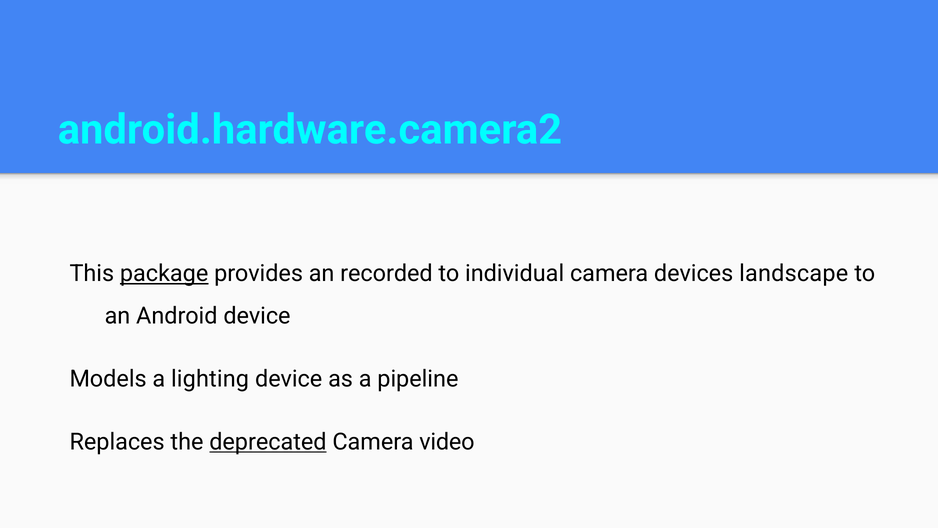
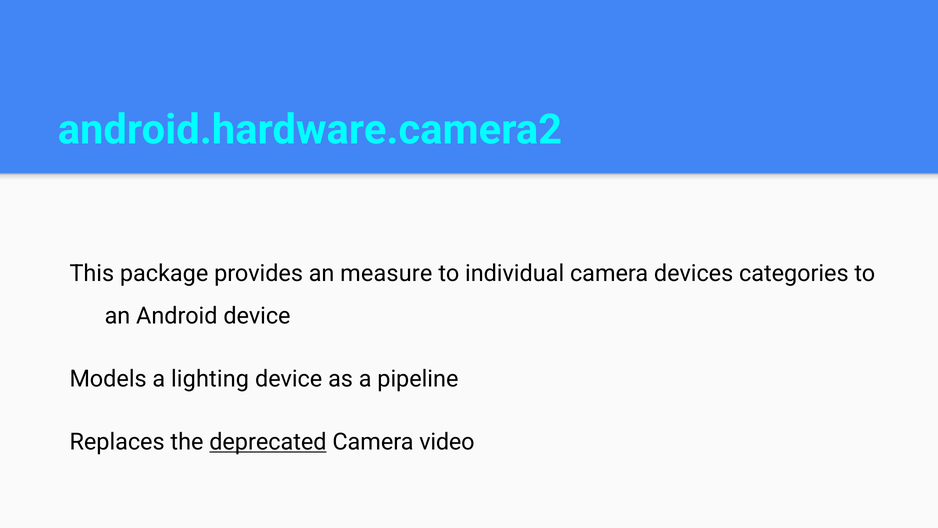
package underline: present -> none (164, 273)
recorded: recorded -> measure (386, 273)
landscape: landscape -> categories (794, 273)
